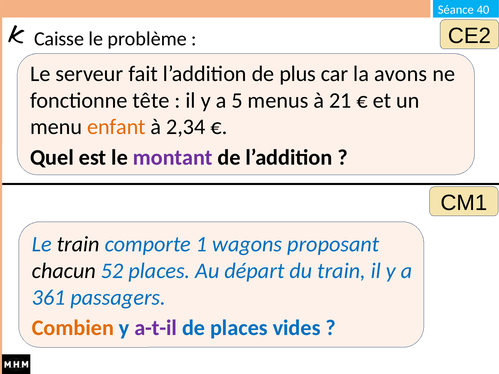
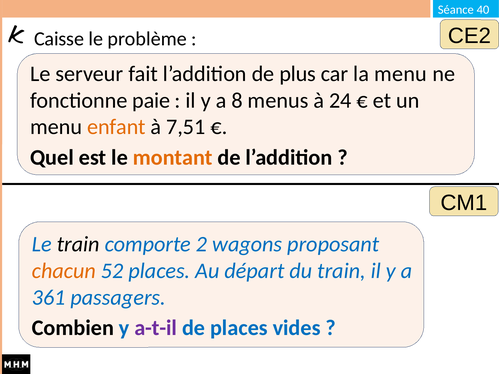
la avons: avons -> menu (401, 74)
tête: tête -> paie (151, 100)
5: 5 -> 8 (237, 100)
21: 21 -> 24 (340, 100)
2,34: 2,34 -> 7,51 (186, 127)
montant colour: purple -> orange (173, 158)
1: 1 -> 2 (201, 244)
chacun colour: black -> orange (64, 271)
Combien colour: orange -> black (73, 328)
